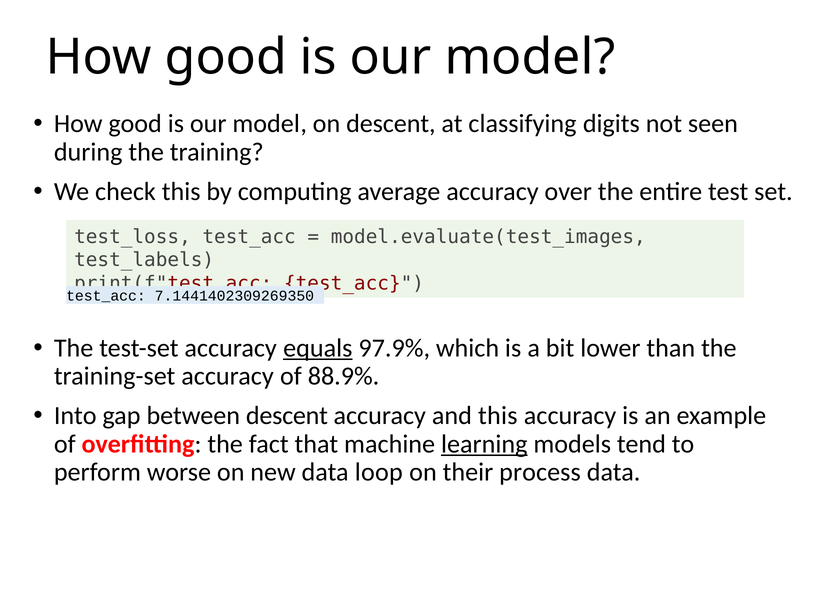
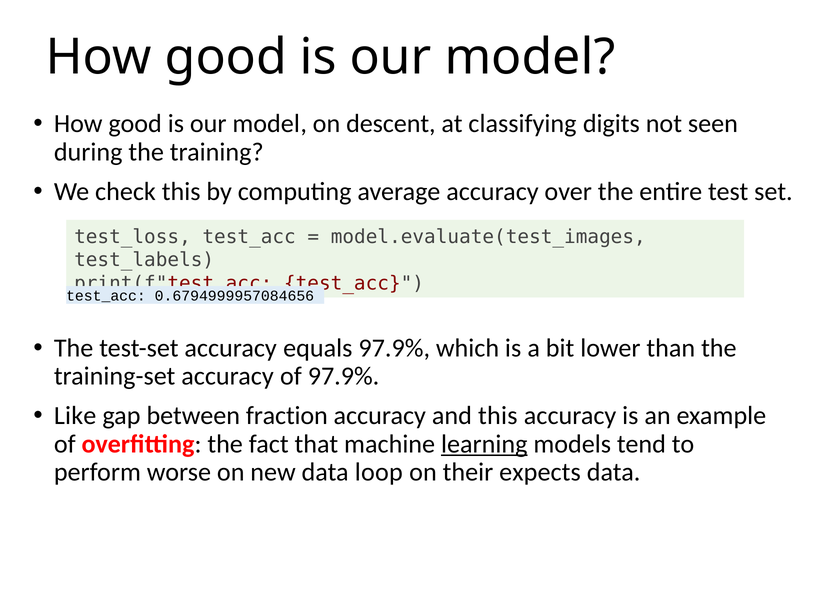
7.1441402309269350: 7.1441402309269350 -> 0.6794999957084656 (234, 296)
equals underline: present -> none (318, 348)
of 88.9%: 88.9% -> 97.9% (344, 376)
Into: Into -> Like (75, 416)
between descent: descent -> fraction (287, 416)
process: process -> expects (540, 472)
